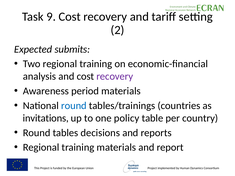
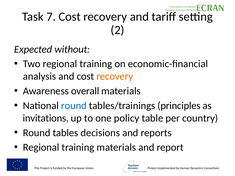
9: 9 -> 7 (51, 17)
submits: submits -> without (72, 49)
recovery colour: purple -> orange (115, 76)
period: period -> overall (85, 91)
countries: countries -> principles (179, 106)
